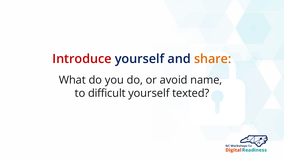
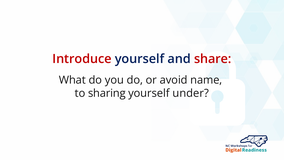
share colour: orange -> red (213, 59)
difficult: difficult -> sharing (107, 93)
texted: texted -> under (191, 93)
